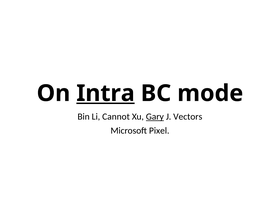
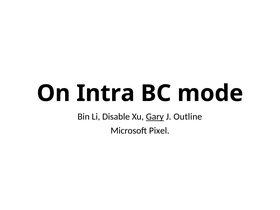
Intra underline: present -> none (106, 93)
Cannot: Cannot -> Disable (116, 117)
Vectors: Vectors -> Outline (188, 117)
